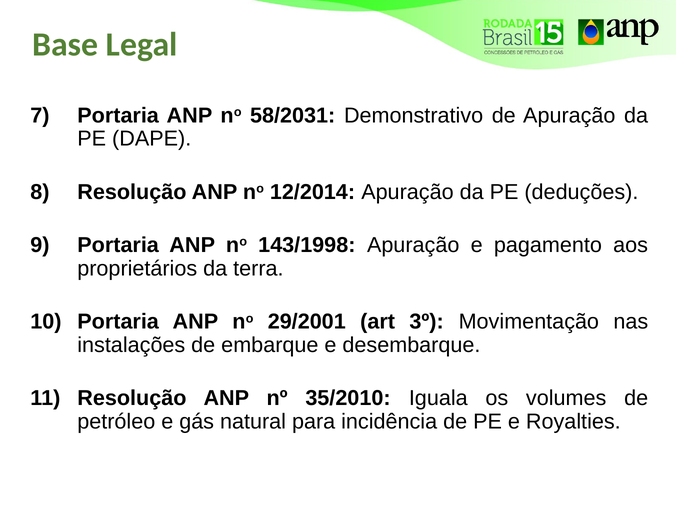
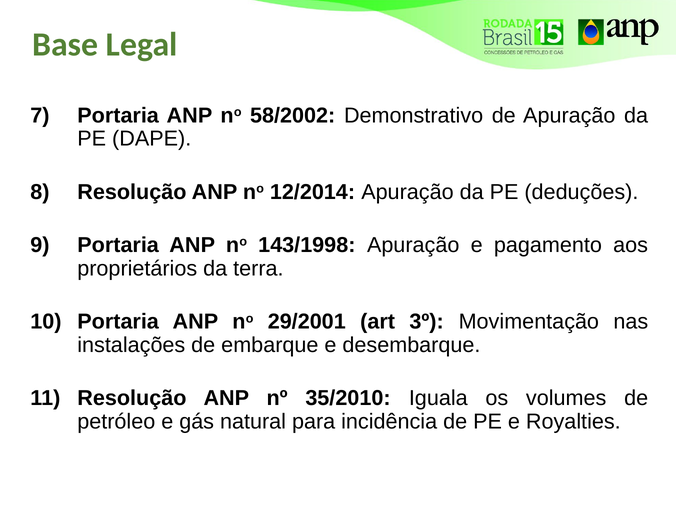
58/2031: 58/2031 -> 58/2002 (293, 115)
